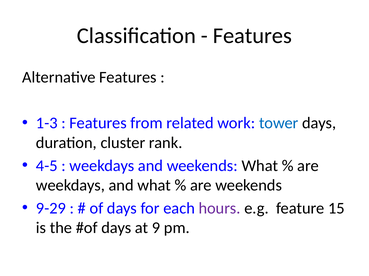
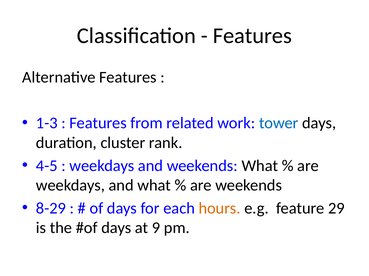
9-29: 9-29 -> 8-29 (51, 209)
hours colour: purple -> orange (220, 209)
15: 15 -> 29 (336, 209)
